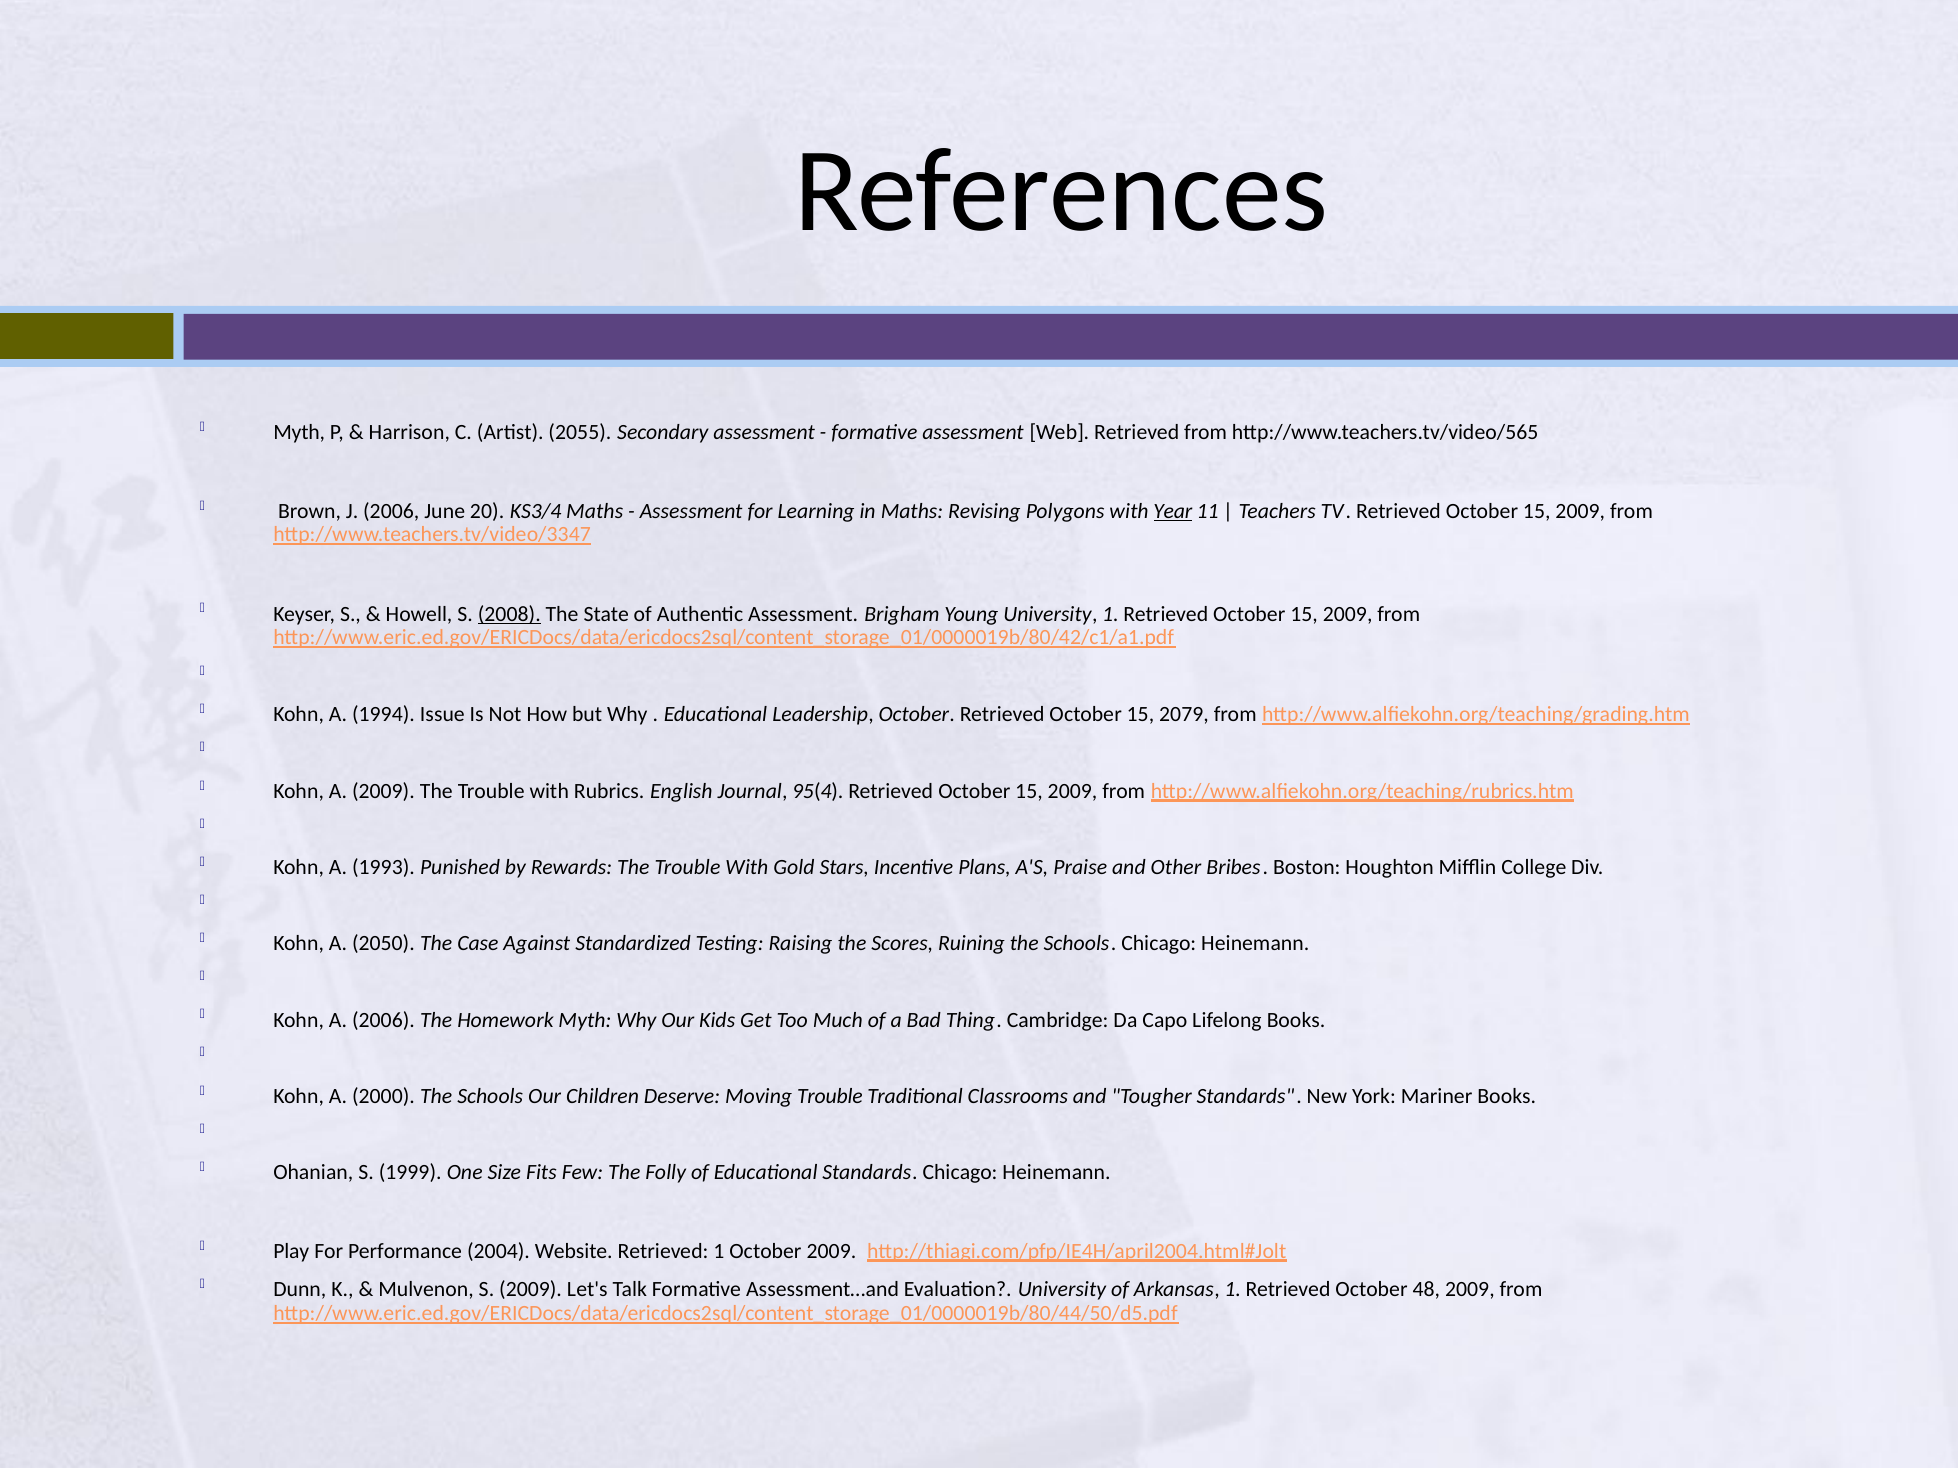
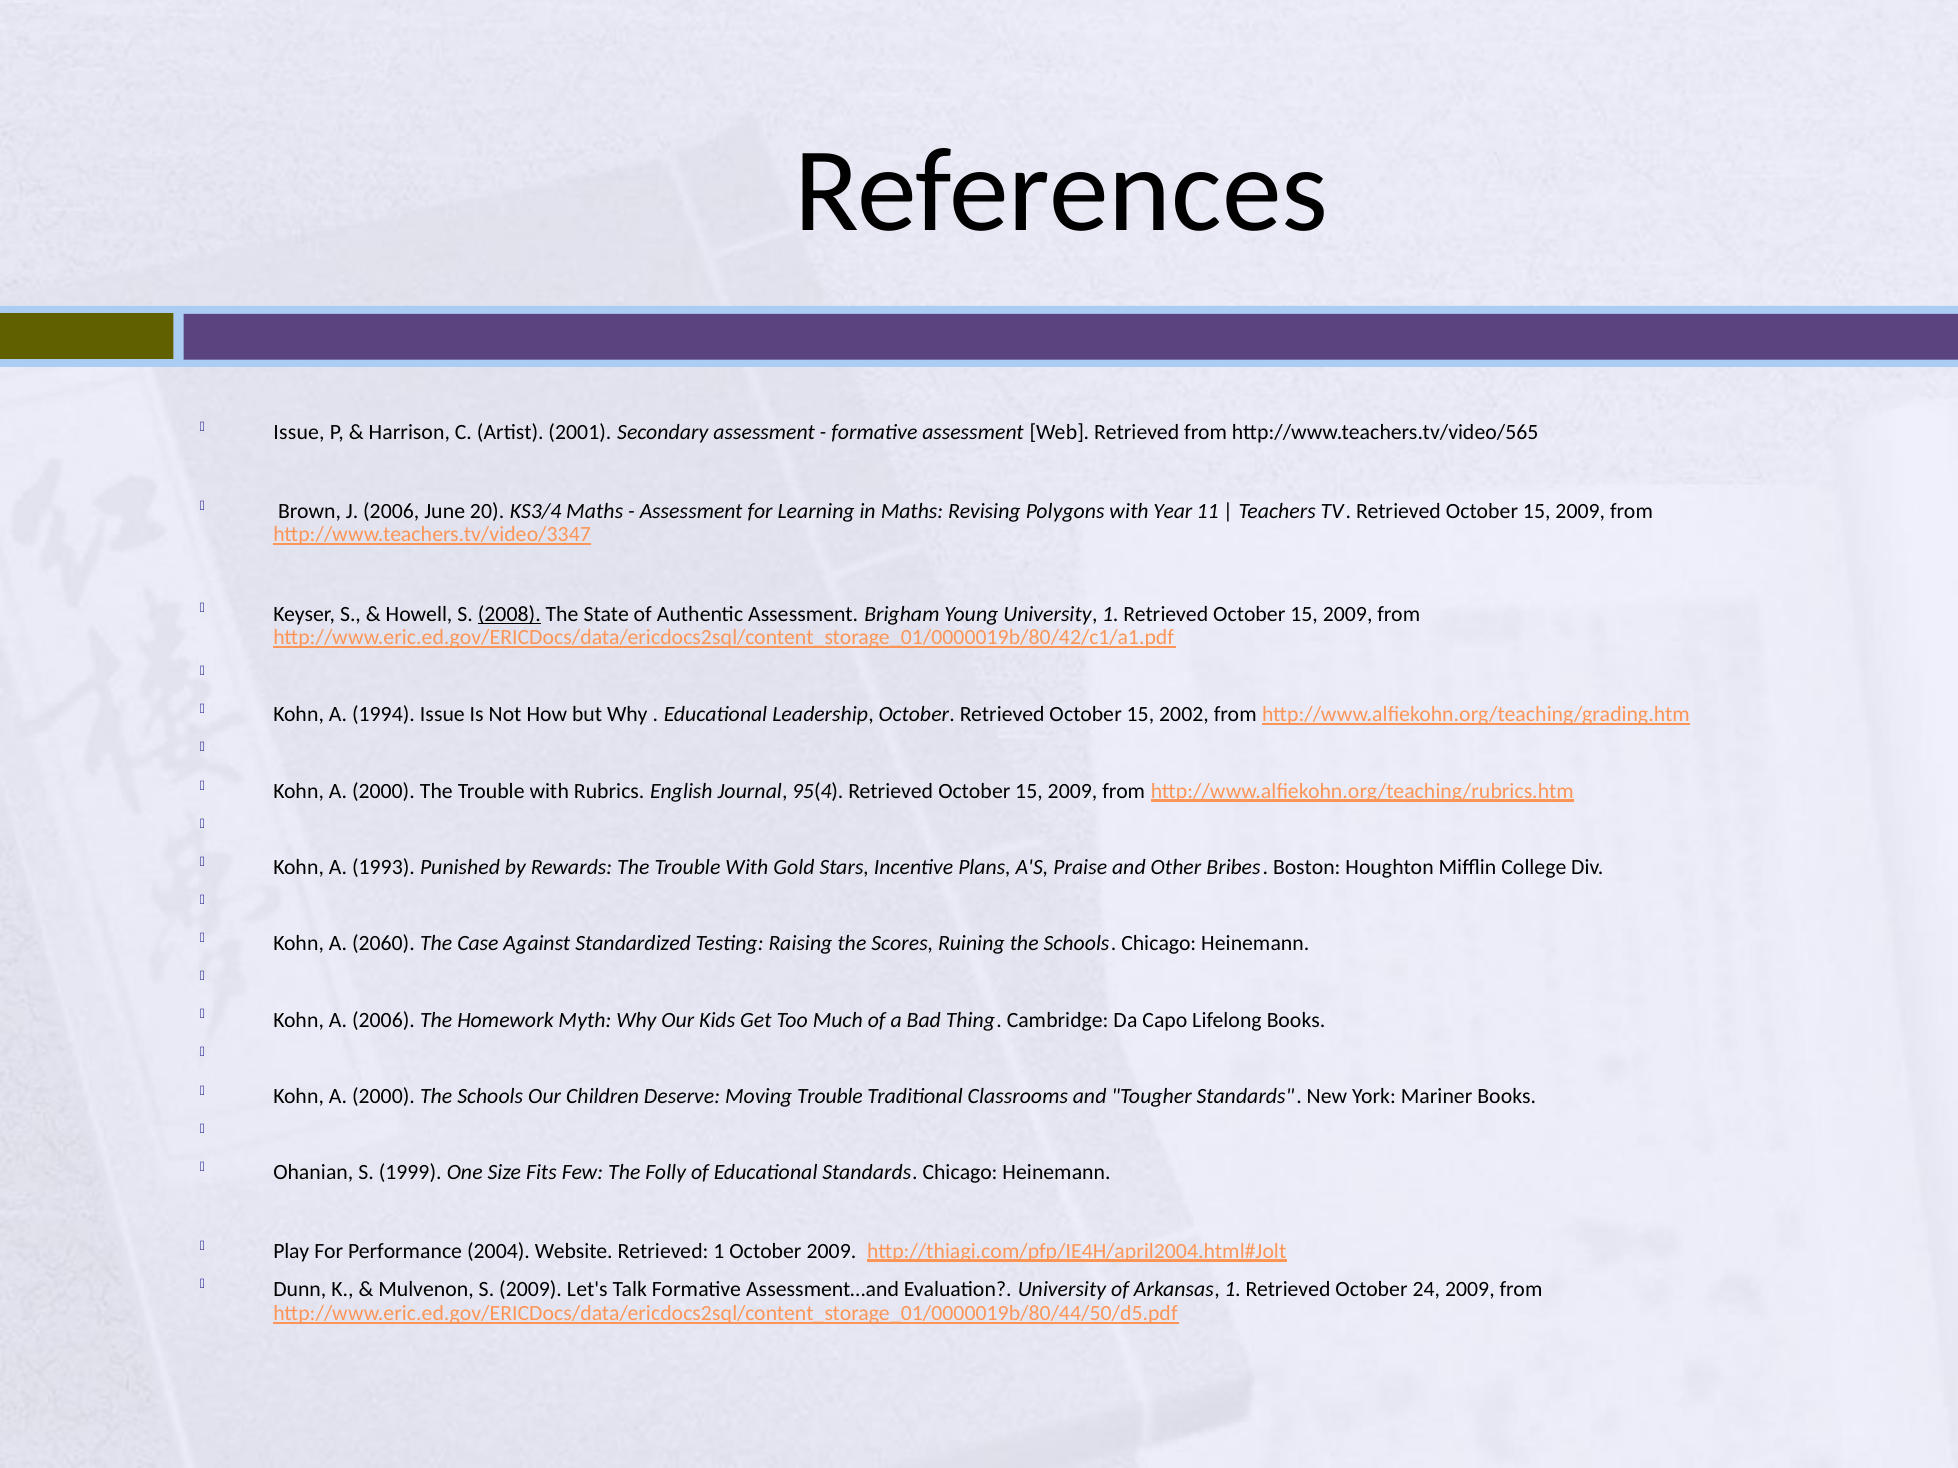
Myth: Myth -> Issue (299, 433)
2055: 2055 -> 2001 (580, 433)
Year underline: present -> none (1173, 511)
2079: 2079 -> 2002 (1184, 714)
2009: 2009 -> 2000 (383, 791)
2050: 2050 -> 2060 (383, 944)
48: 48 -> 24 (1426, 1290)
